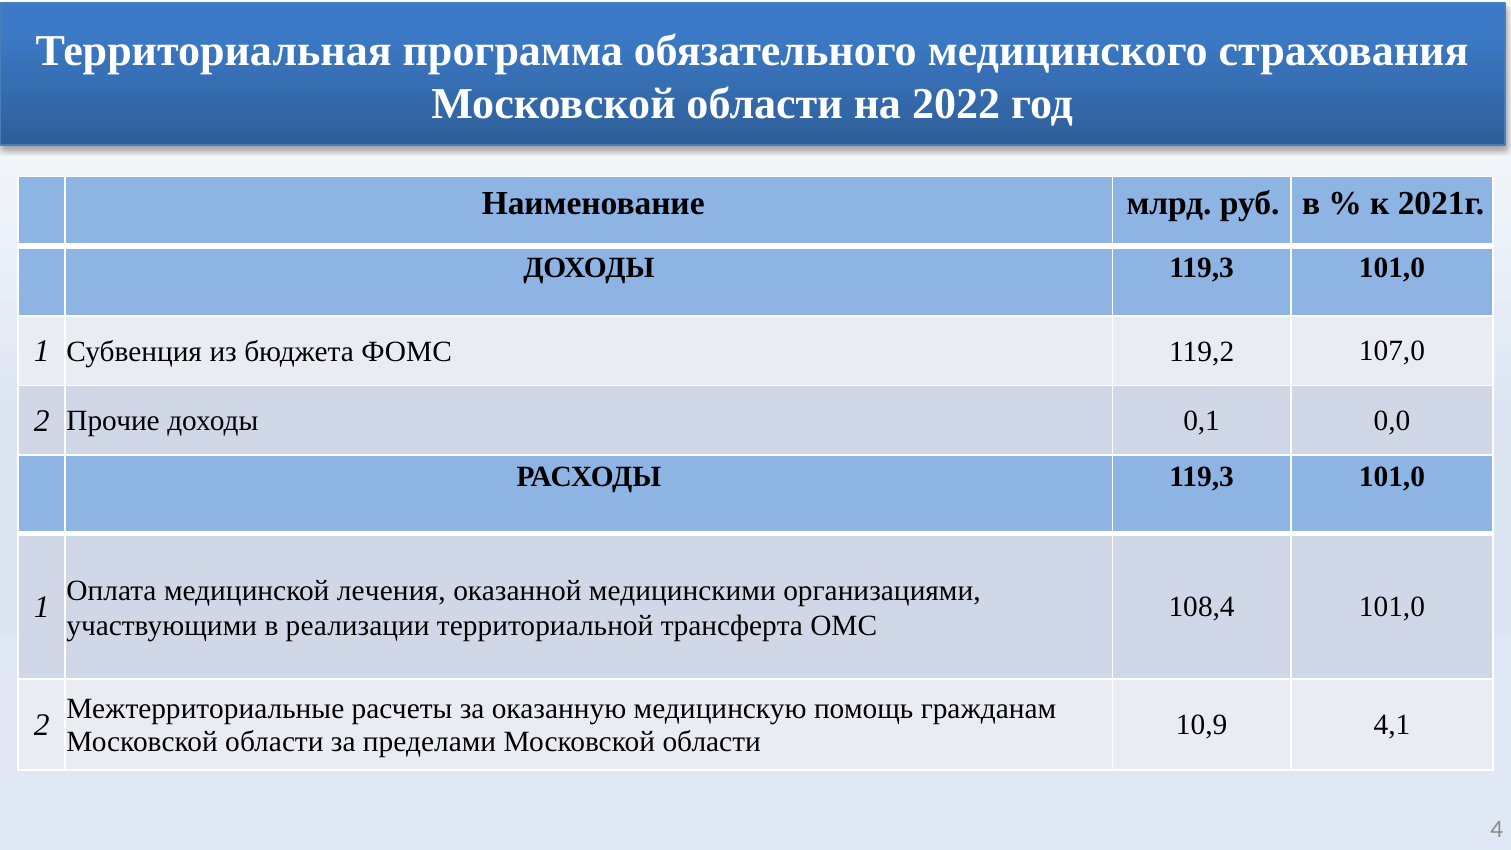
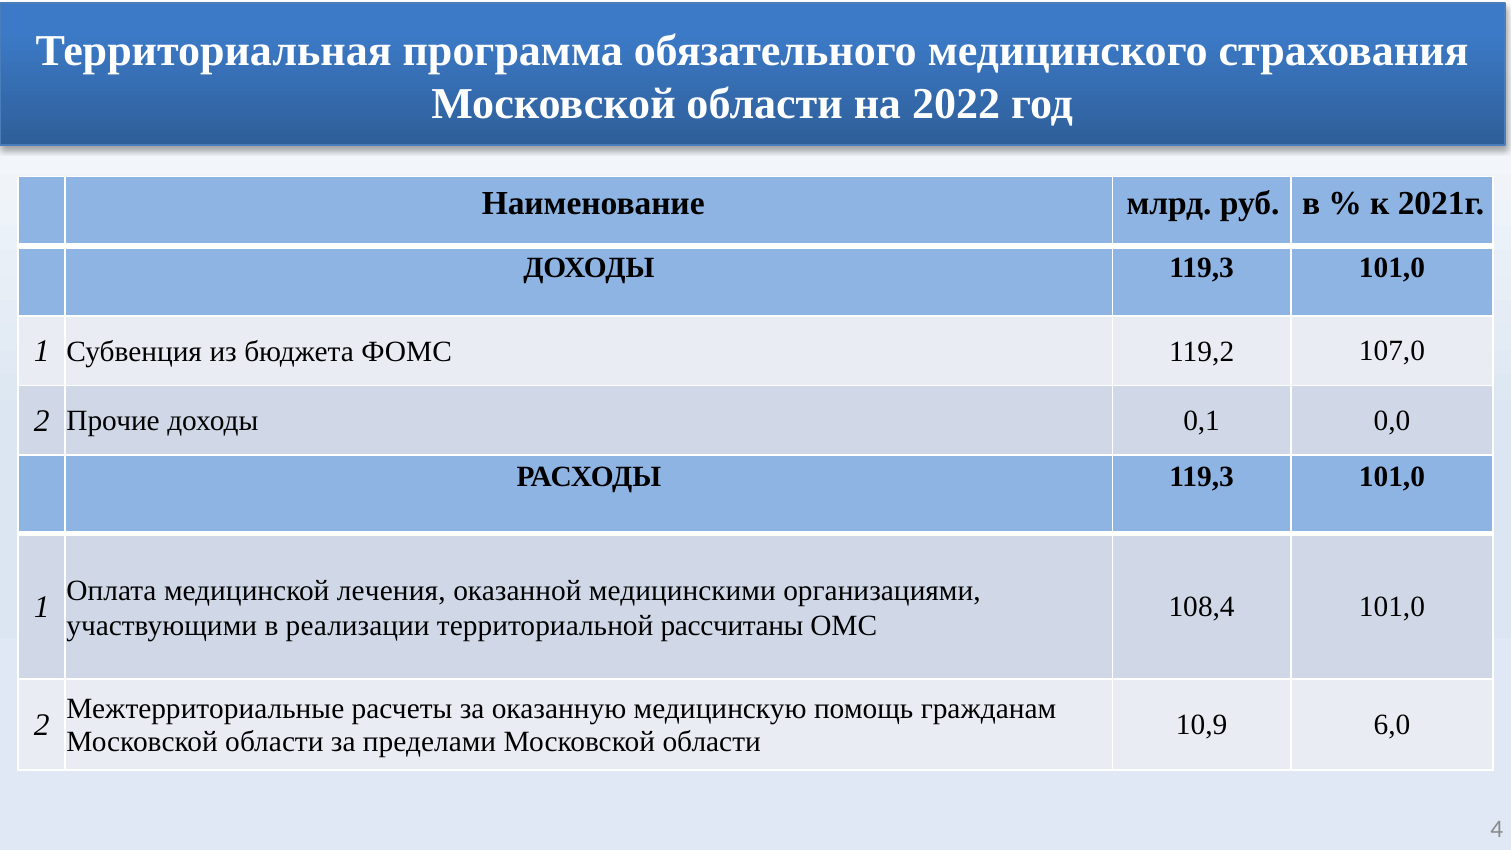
трансферта: трансферта -> рассчитаны (732, 626)
4,1: 4,1 -> 6,0 (1392, 725)
